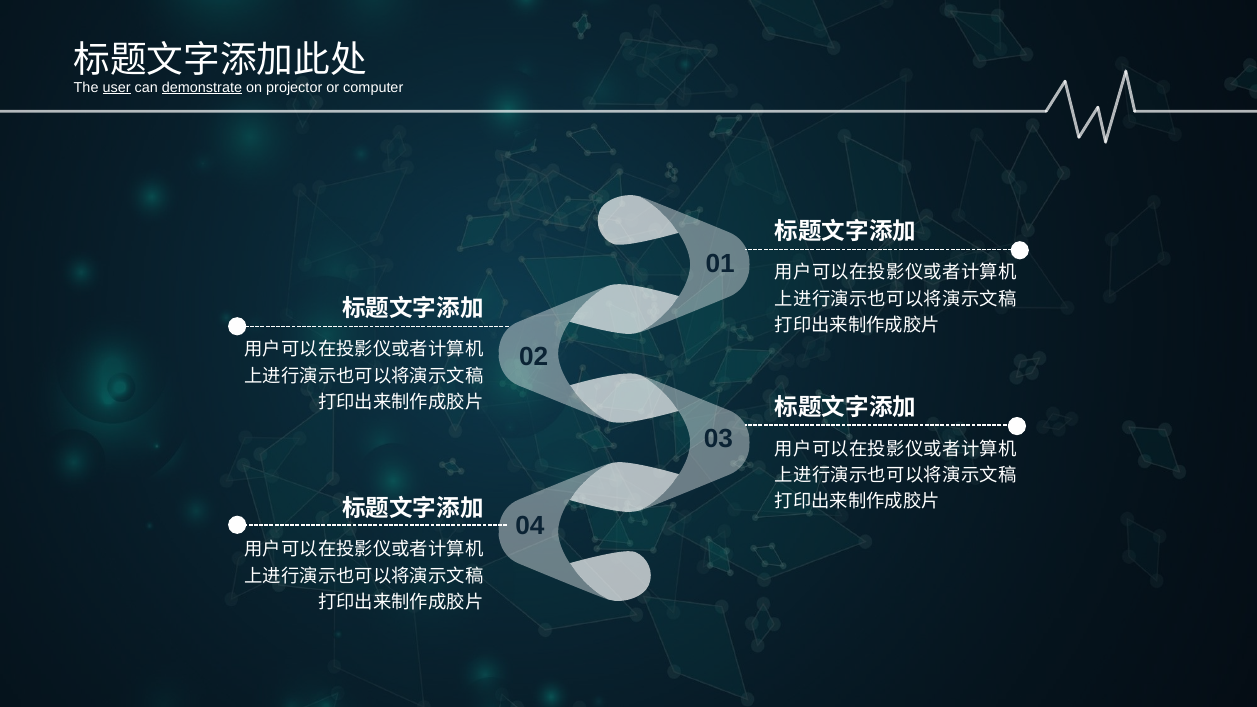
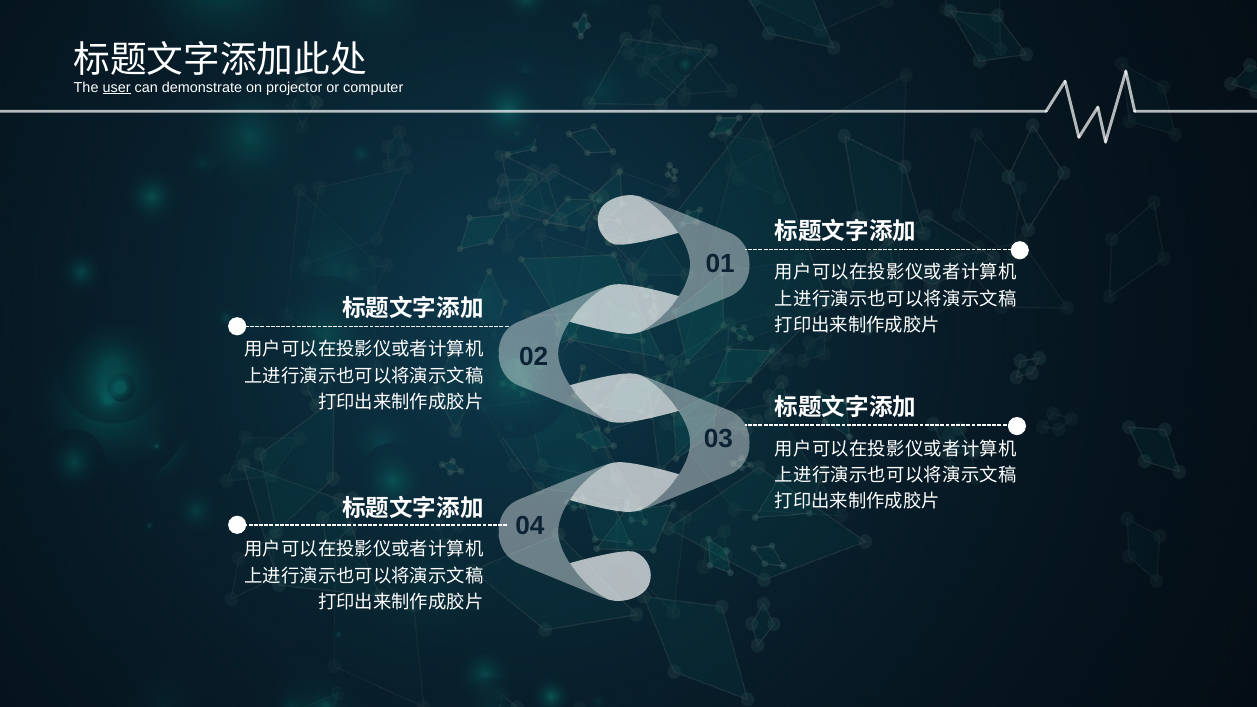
demonstrate underline: present -> none (202, 88)
